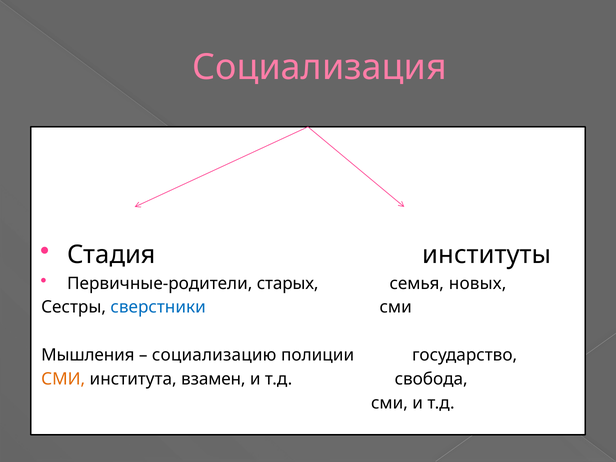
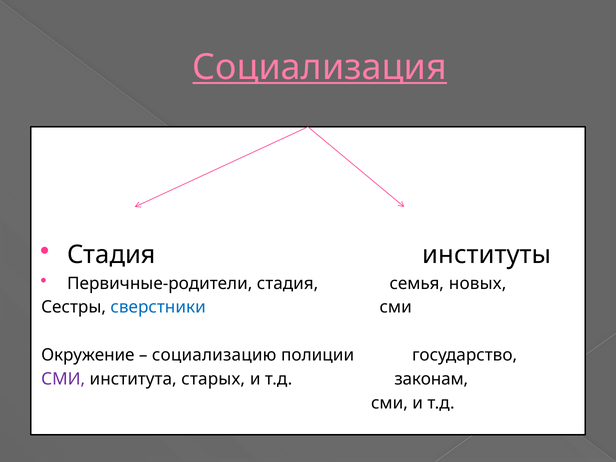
Социализация underline: none -> present (320, 68)
Первичные-родители старых: старых -> стадия (288, 283)
Мышления: Мышления -> Окружение (88, 355)
СМИ colour: orange -> purple (63, 379)
взамен: взамен -> старых (213, 379)
свобода: свобода -> законам (431, 379)
